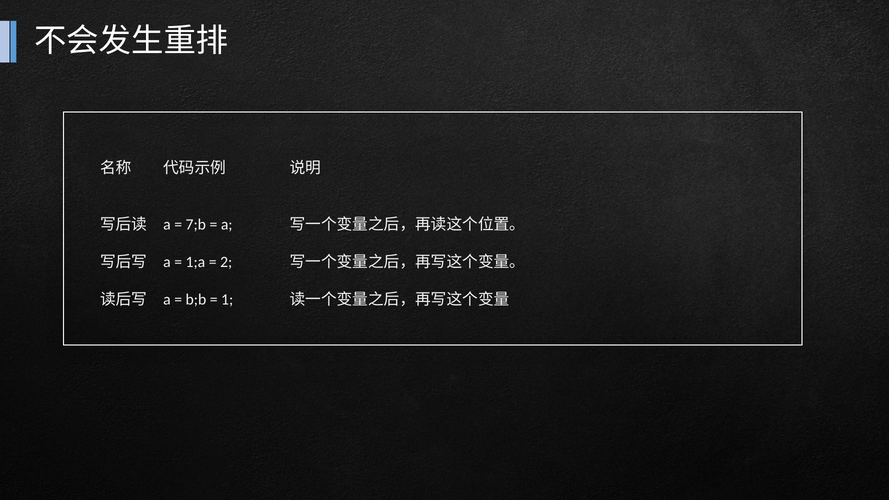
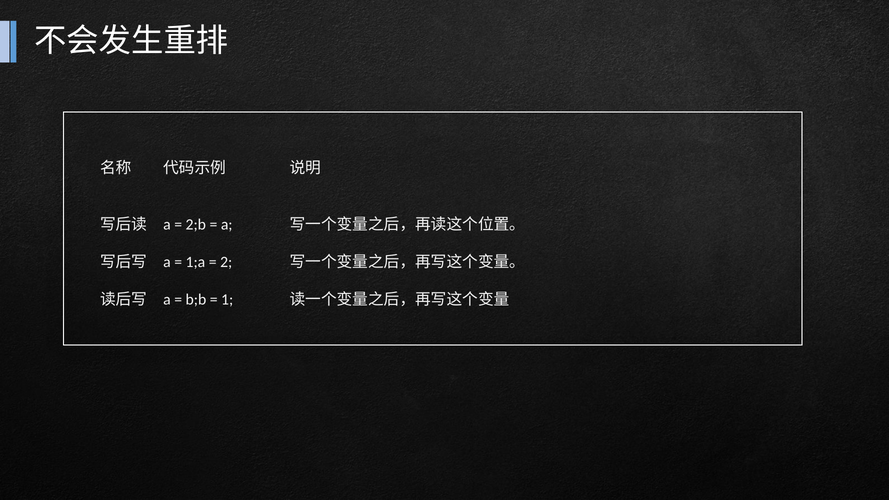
7;b: 7;b -> 2;b (196, 224)
